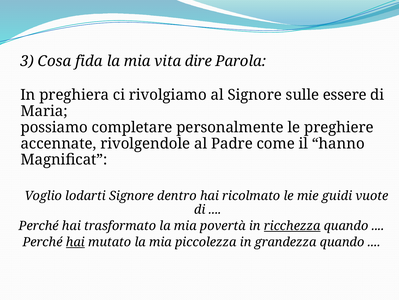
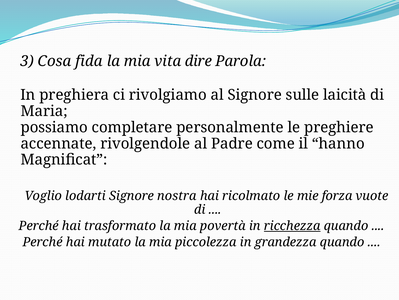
essere: essere -> laicità (345, 95)
dentro: dentro -> nostra (177, 195)
guidi: guidi -> forza (337, 195)
hai underline: present -> none (75, 241)
